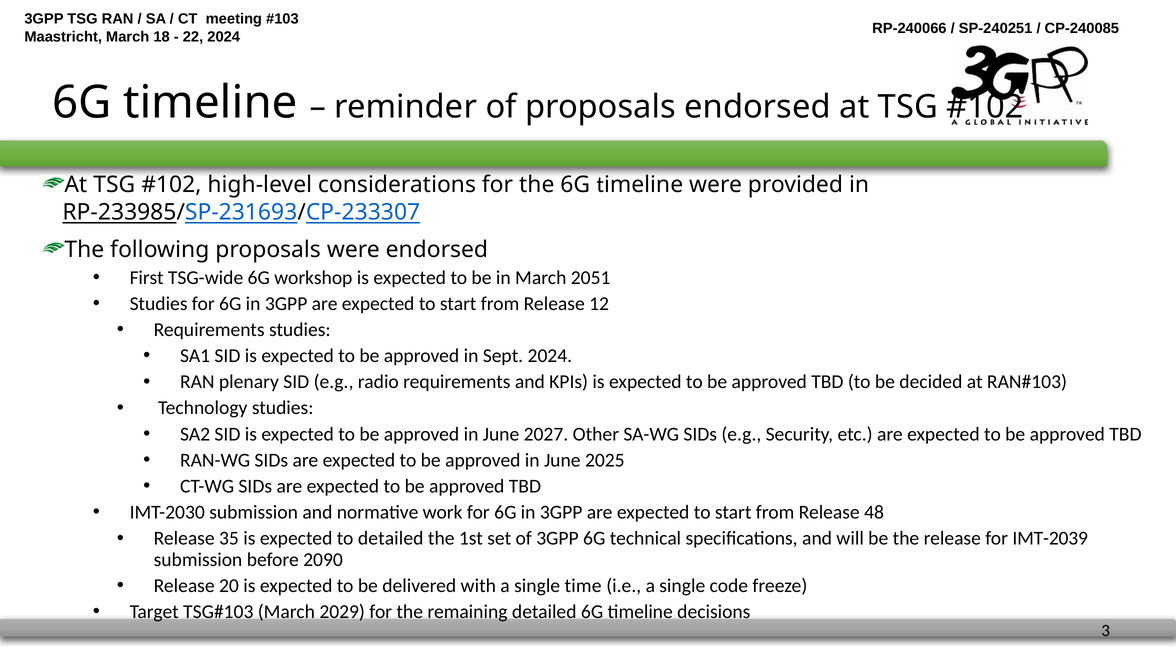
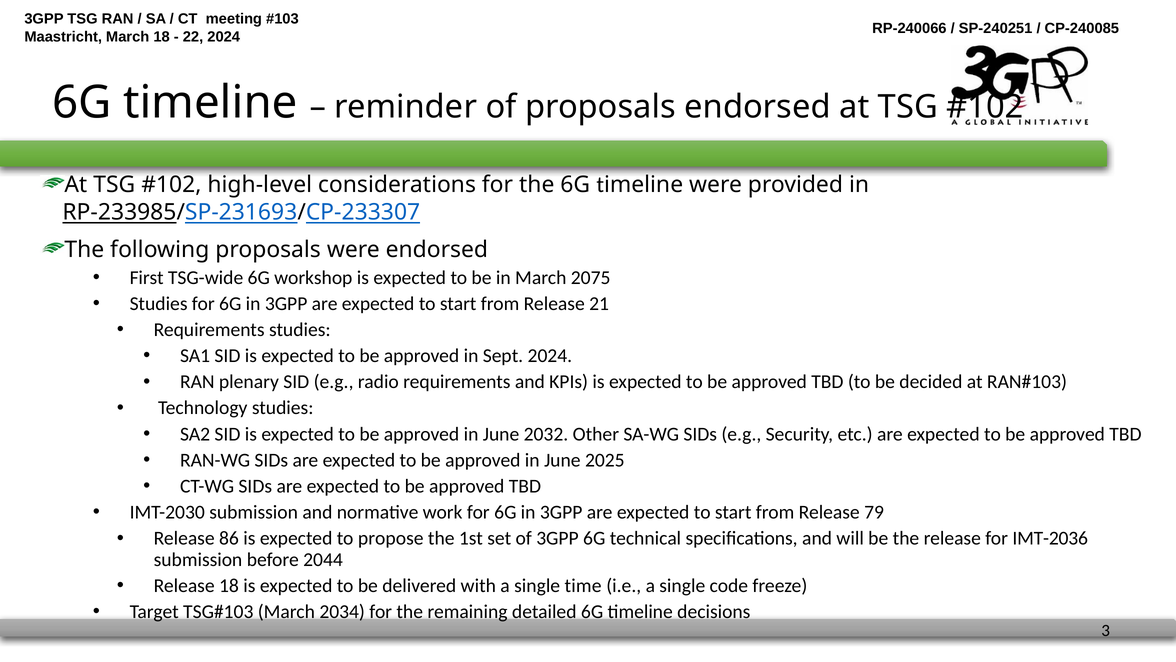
2051: 2051 -> 2075 (591, 277)
12: 12 -> 21 (599, 303)
2027: 2027 -> 2032 (546, 434)
48: 48 -> 79 (874, 512)
35: 35 -> 86 (229, 538)
to detailed: detailed -> propose (391, 538)
IMT-2039: IMT-2039 -> IMT-2036 (1050, 538)
2090: 2090 -> 2044 (323, 559)
Release 20: 20 -> 18 (229, 585)
2029: 2029 -> 2034 (342, 611)
